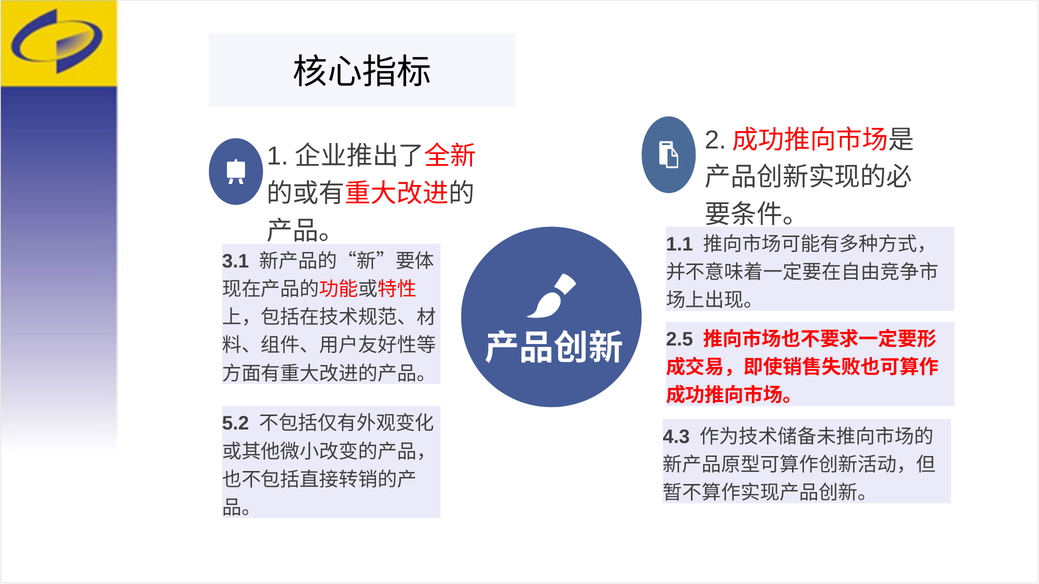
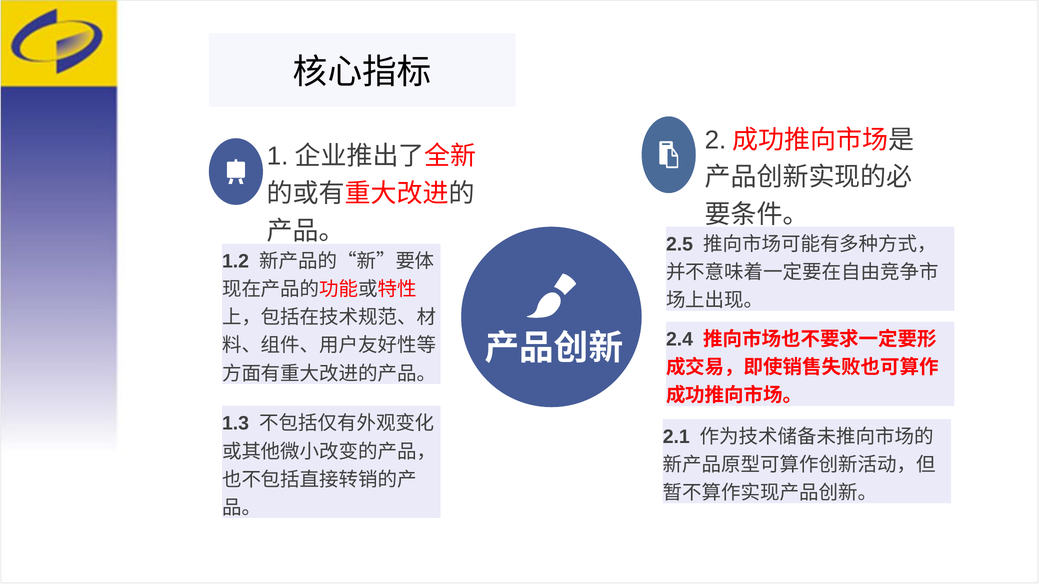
1.1: 1.1 -> 2.5 (680, 245)
3.1: 3.1 -> 1.2 (236, 262)
2.5: 2.5 -> 2.4 (680, 340)
5.2: 5.2 -> 1.3 (236, 424)
4.3: 4.3 -> 2.1 (676, 437)
